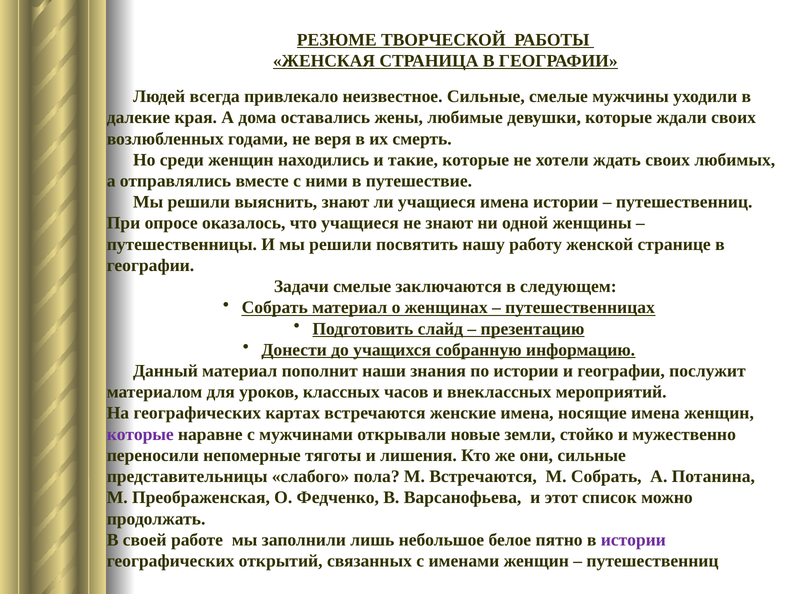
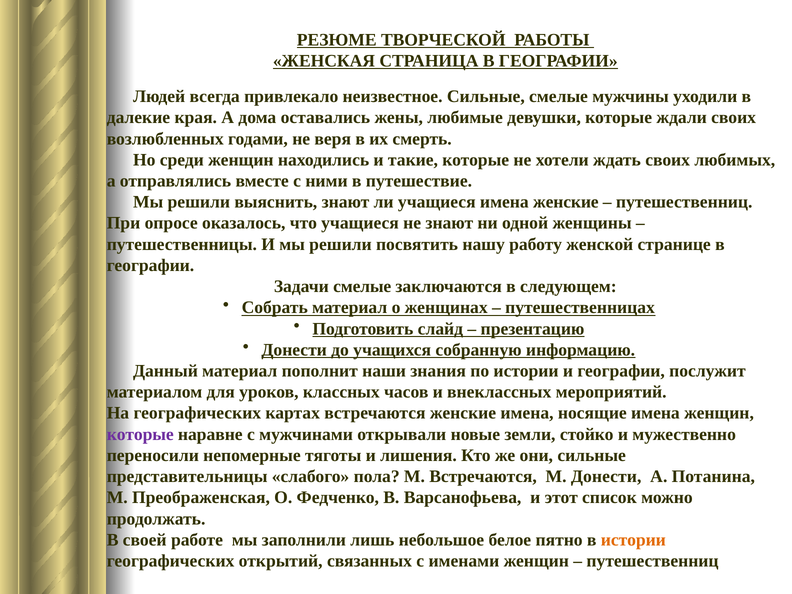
имена истории: истории -> женские (566, 202)
М Собрать: Собрать -> Донести (606, 477)
истории colour: purple -> orange (633, 540)
